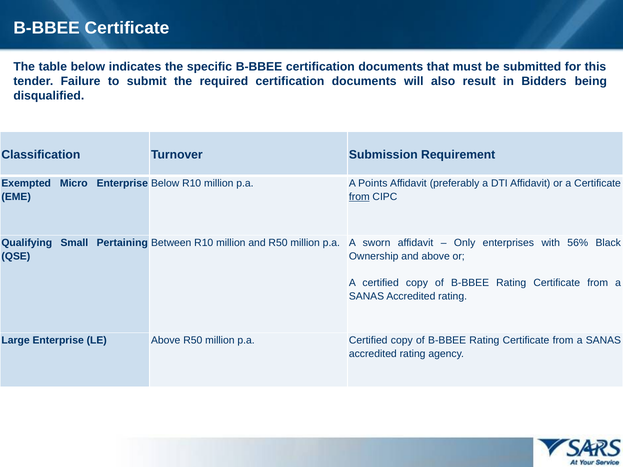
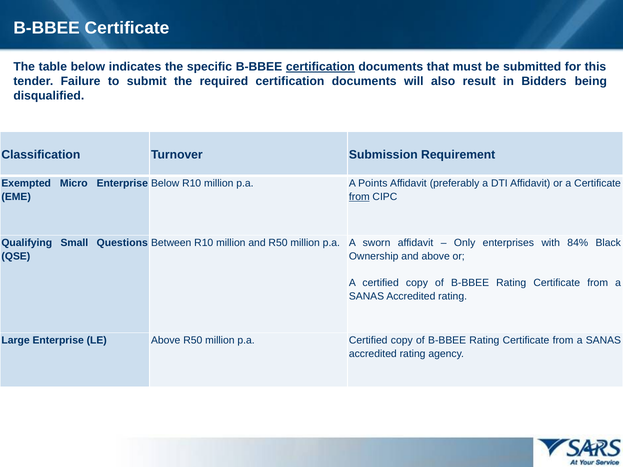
certification underline: none -> present (320, 67)
Pertaining: Pertaining -> Questions (122, 243)
56%: 56% -> 84% (578, 243)
